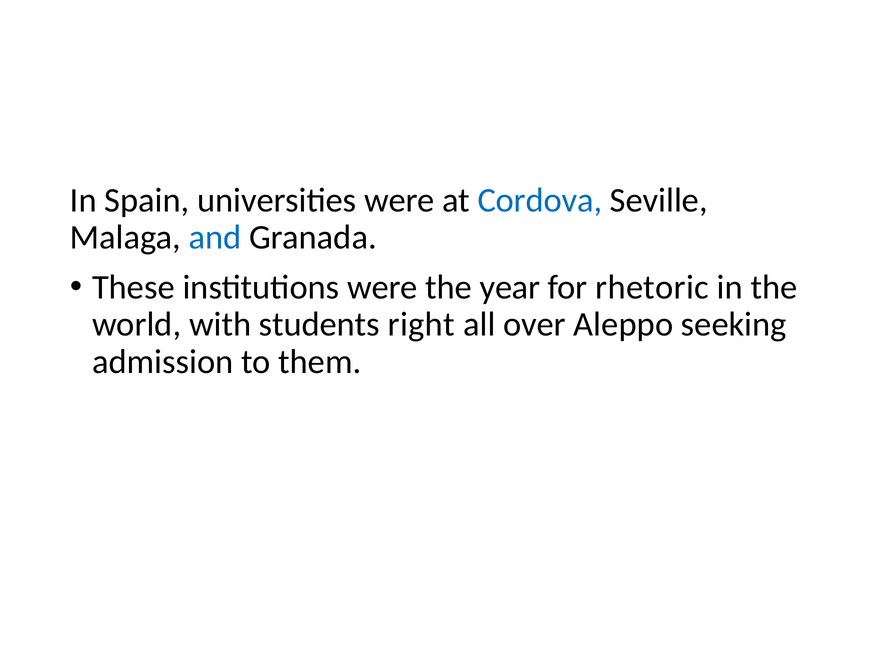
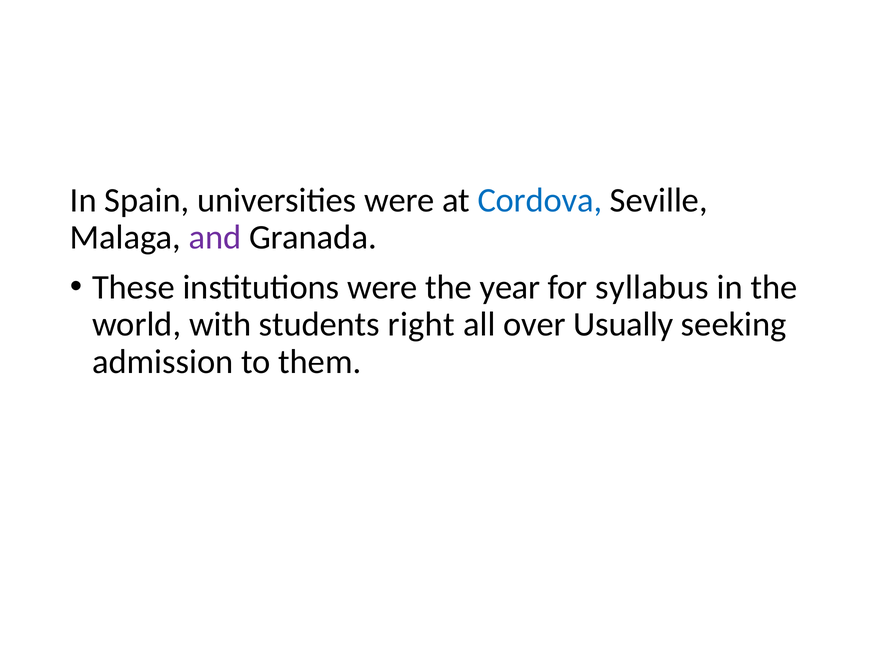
and colour: blue -> purple (215, 237)
rhetoric: rhetoric -> syllabus (652, 287)
Aleppo: Aleppo -> Usually (624, 324)
